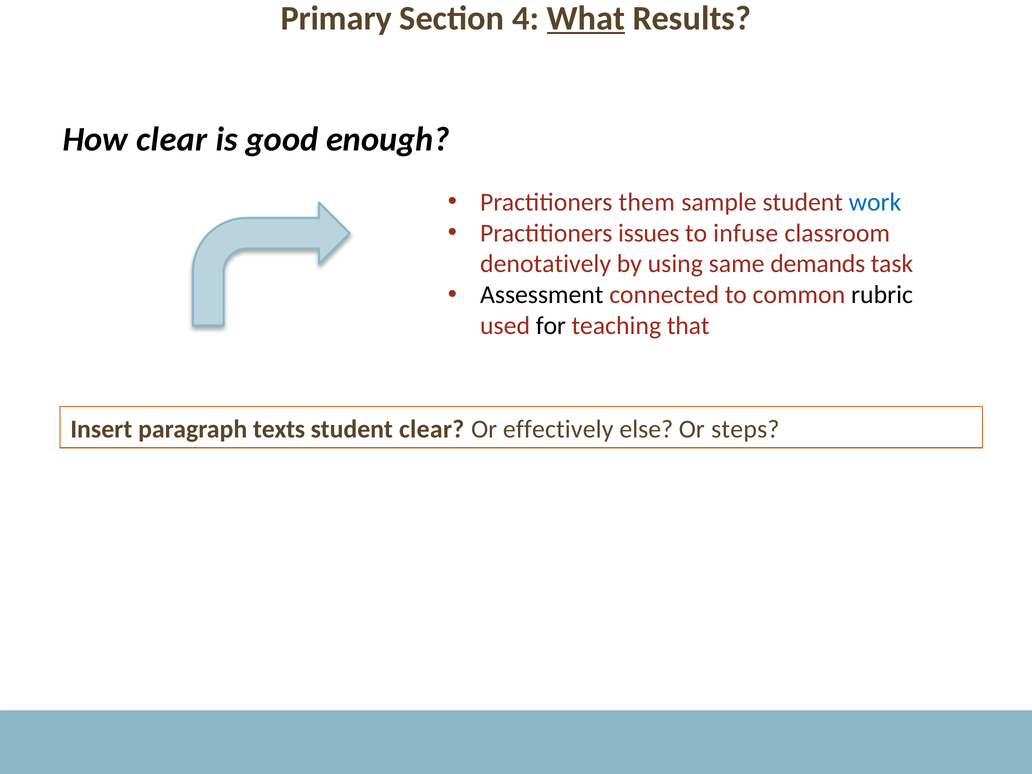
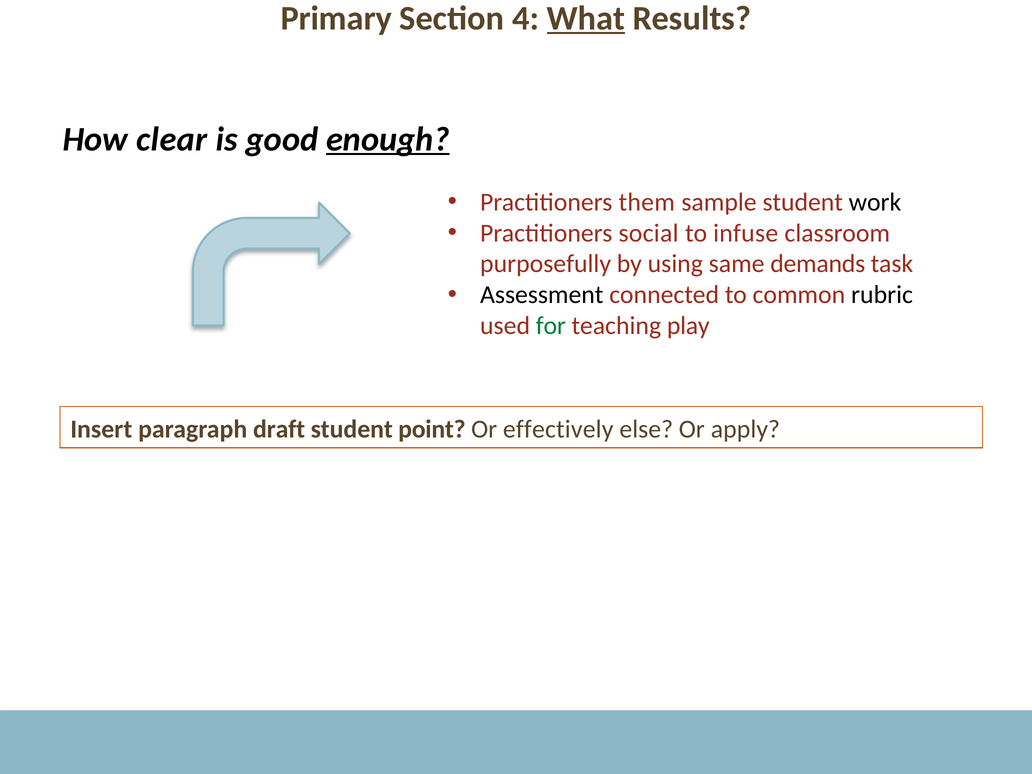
enough underline: none -> present (388, 139)
work colour: blue -> black (875, 202)
issues: issues -> social (649, 233)
denotatively: denotatively -> purposefully (546, 264)
for colour: black -> green (551, 326)
that: that -> play (688, 326)
texts: texts -> draft (279, 429)
student clear: clear -> point (432, 429)
steps: steps -> apply (745, 429)
